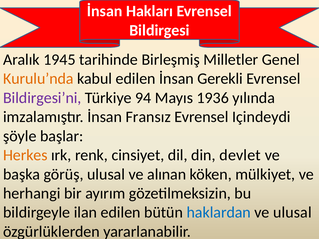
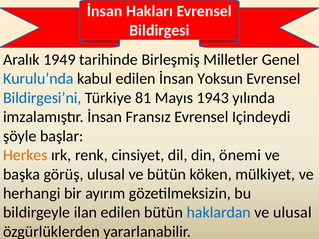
1945: 1945 -> 1949 (59, 60)
Kurulu’nda colour: orange -> blue (38, 79)
Gerekli: Gerekli -> Yoksun (220, 79)
Bildirgesi’ni colour: purple -> blue (42, 98)
94: 94 -> 81 (143, 98)
1936: 1936 -> 1943 (213, 98)
devlet: devlet -> önemi (240, 155)
ve alınan: alınan -> bütün (167, 174)
